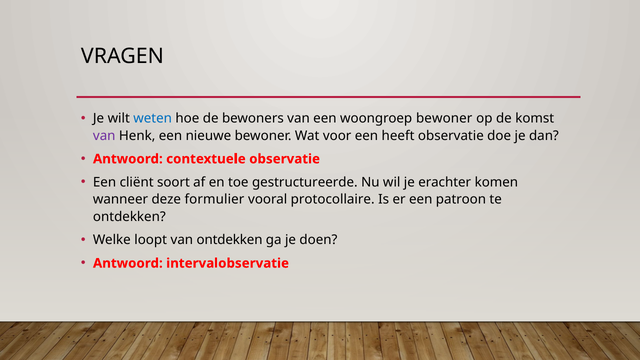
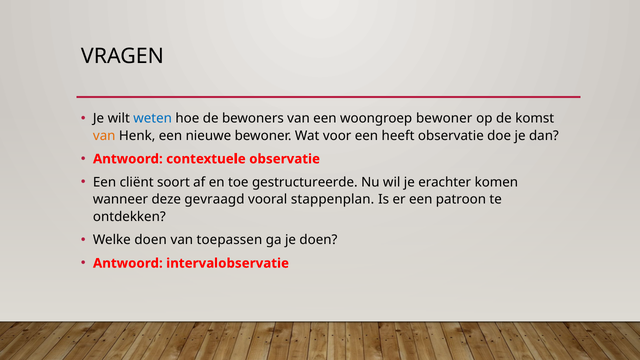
van colour: purple -> orange (104, 136)
formulier: formulier -> gevraagd (214, 199)
protocollaire: protocollaire -> stappenplan (333, 199)
Welke loopt: loopt -> doen (151, 240)
van ontdekken: ontdekken -> toepassen (229, 240)
